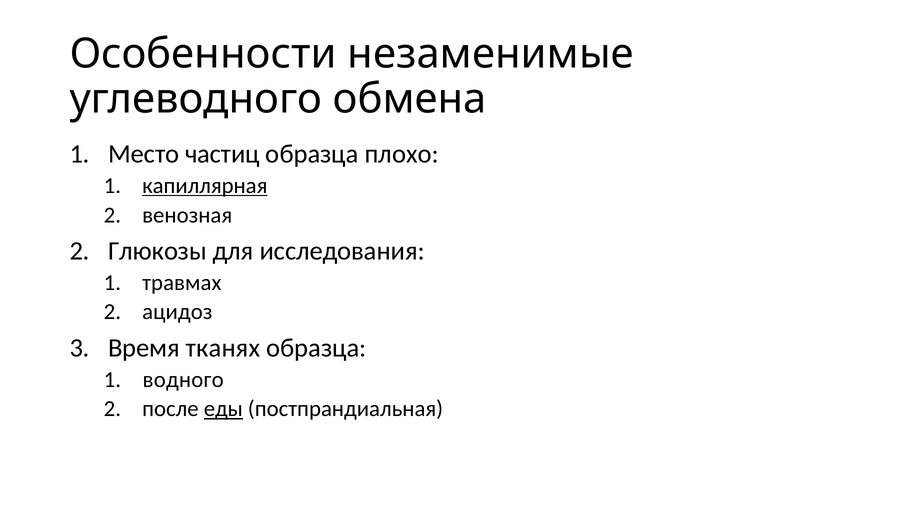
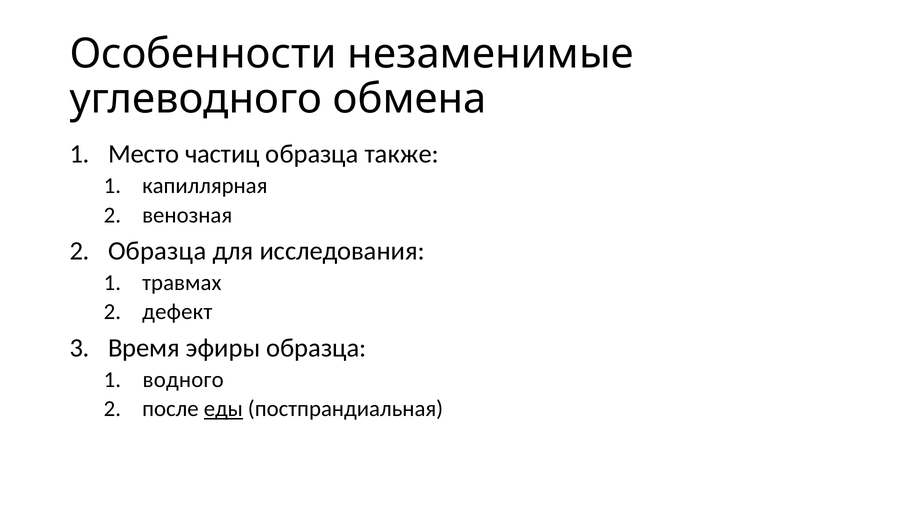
плохо: плохо -> также (402, 154)
капиллярная underline: present -> none (205, 186)
Глюкозы: Глюкозы -> Образца (157, 251)
ацидоз: ацидоз -> дефект (177, 312)
тканях: тканях -> эфиры (223, 348)
